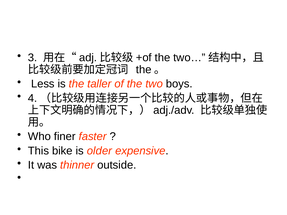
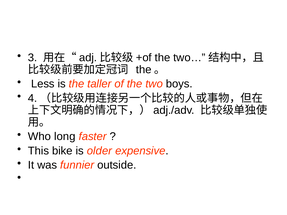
finer: finer -> long (65, 137)
thinner: thinner -> funnier (77, 165)
